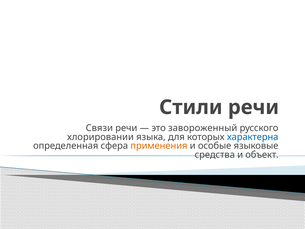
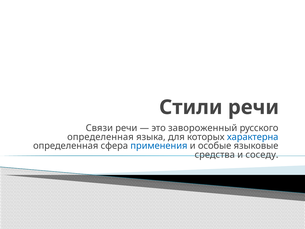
хлорировании: хлорировании -> определенная (100, 137)
применения colour: orange -> blue (159, 146)
объект: объект -> соседу (262, 155)
